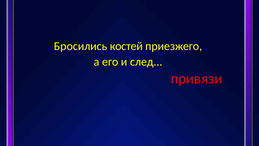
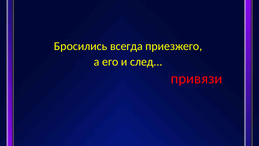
костей: костей -> всегда (126, 46)
